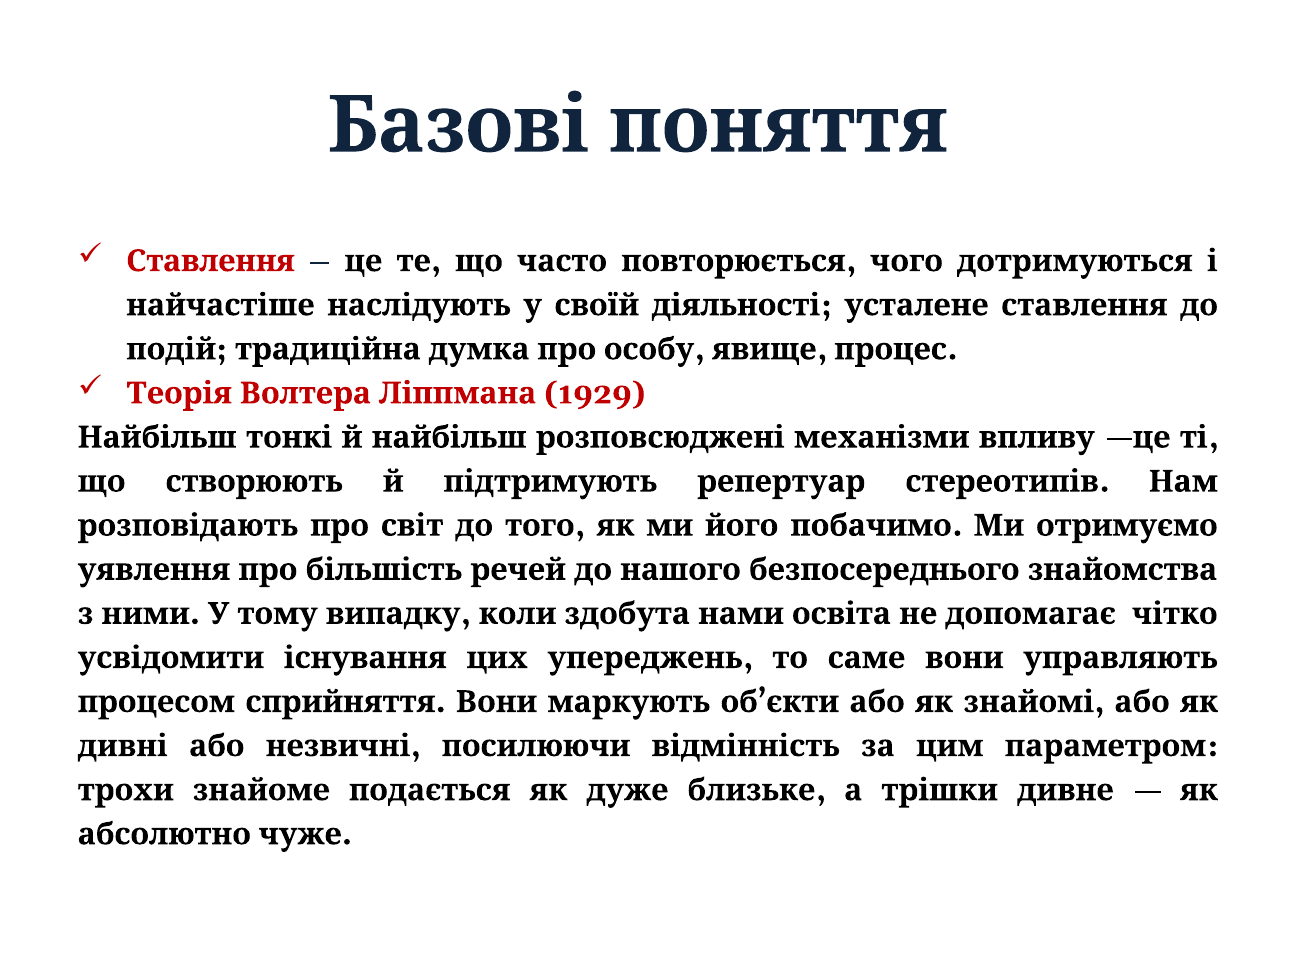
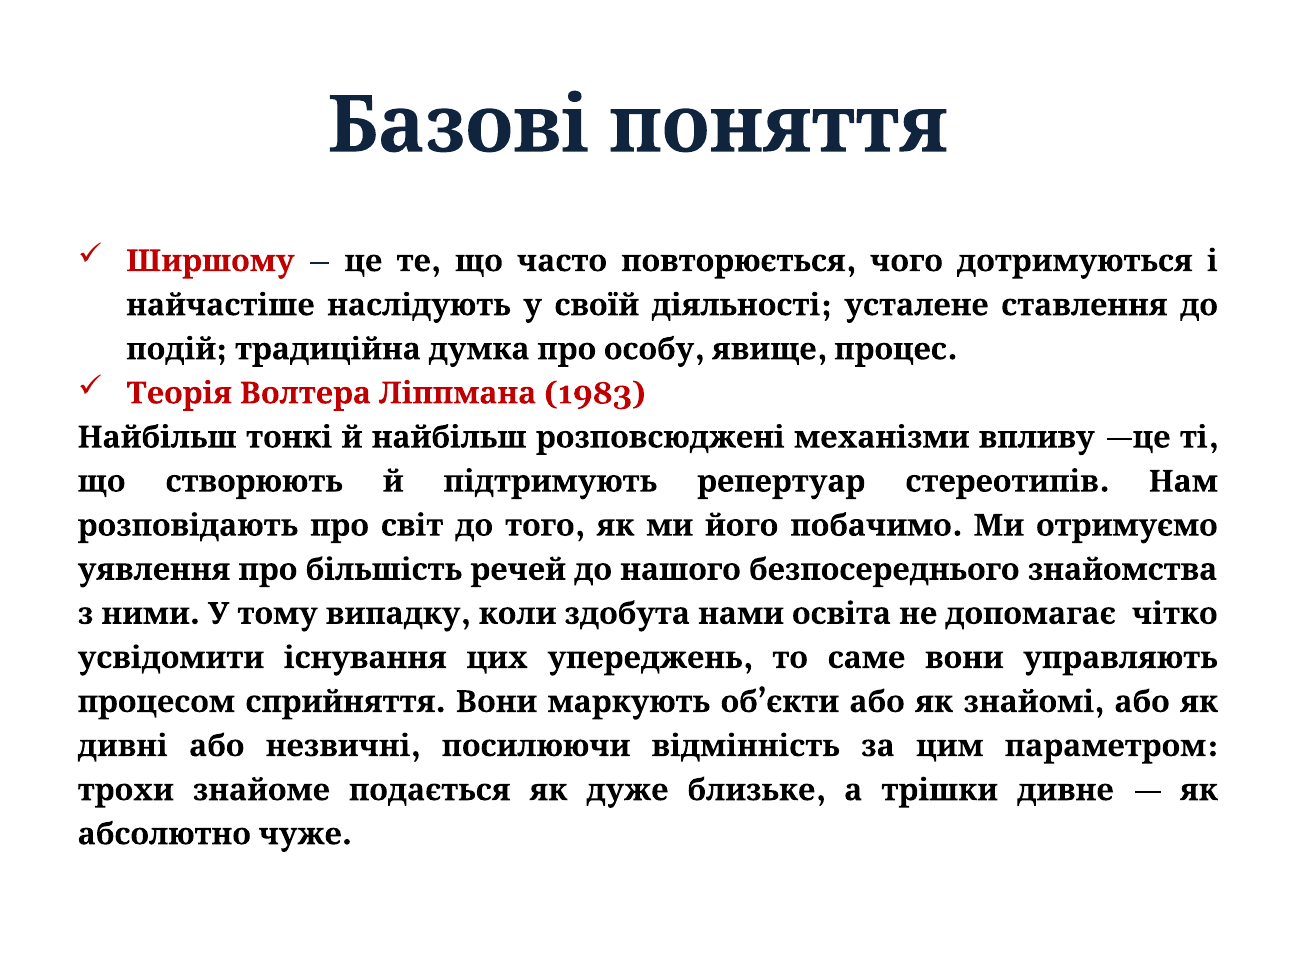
Ставлення: Ставлення -> Ширшому (210, 261)
1929: 1929 -> 1983 (595, 393)
